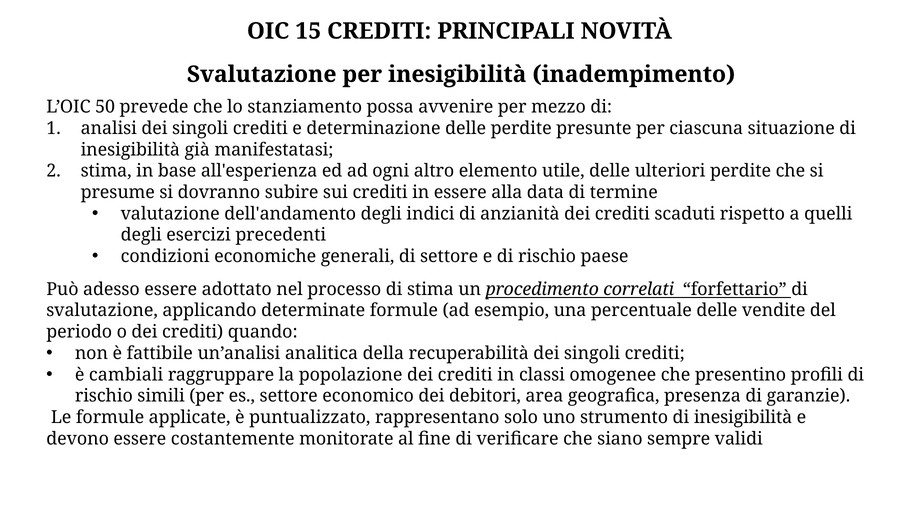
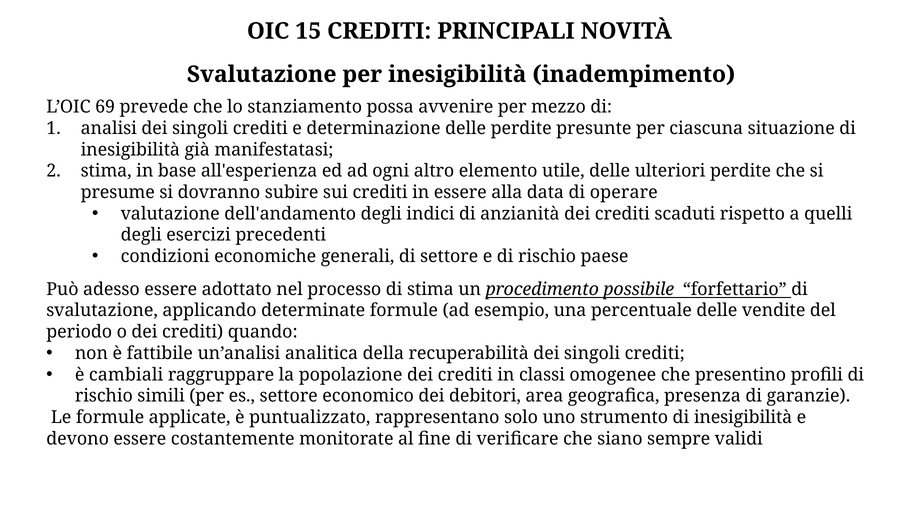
50: 50 -> 69 (105, 107)
termine: termine -> operare (624, 192)
correlati: correlati -> possibile (639, 289)
